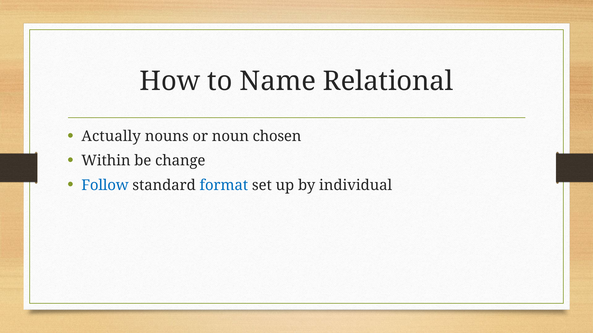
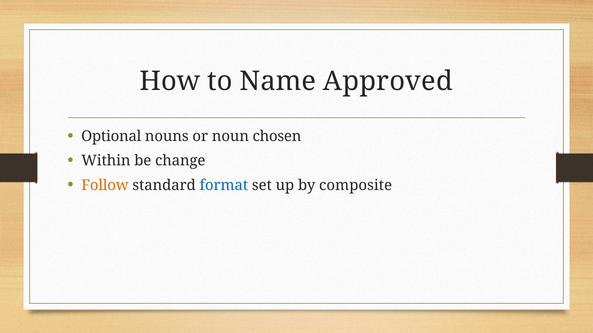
Relational: Relational -> Approved (388, 81)
Actually: Actually -> Optional (111, 137)
Follow colour: blue -> orange (105, 185)
individual: individual -> composite (356, 185)
